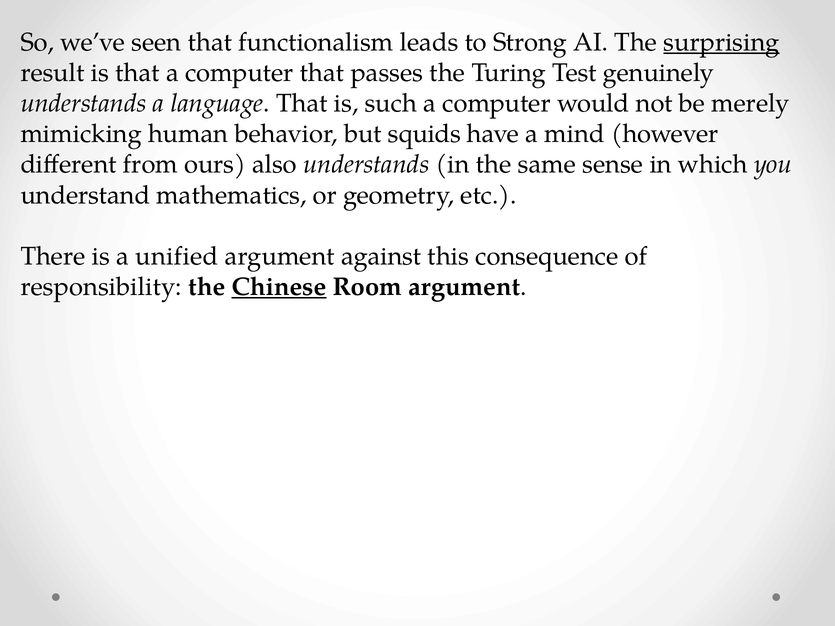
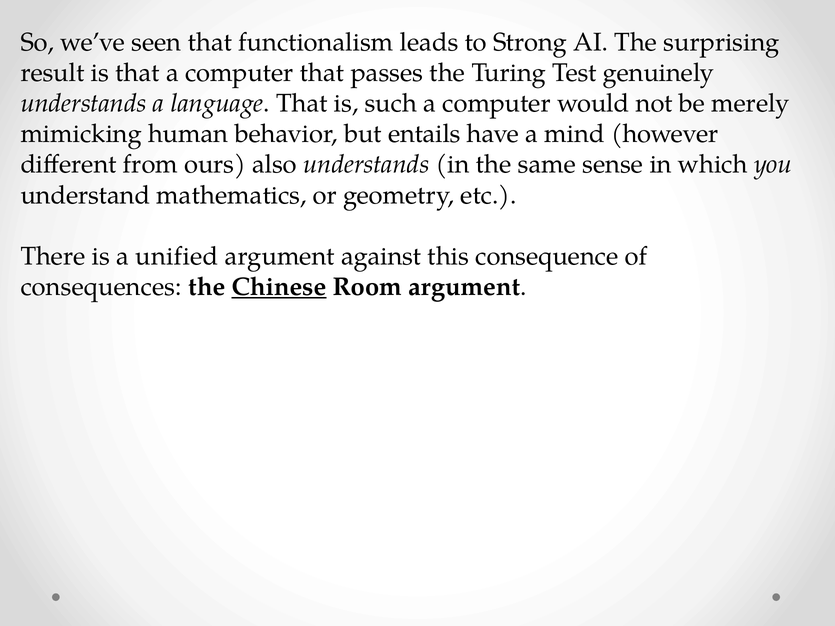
surprising underline: present -> none (721, 42)
squids: squids -> entails (424, 134)
responsibility: responsibility -> consequences (101, 287)
